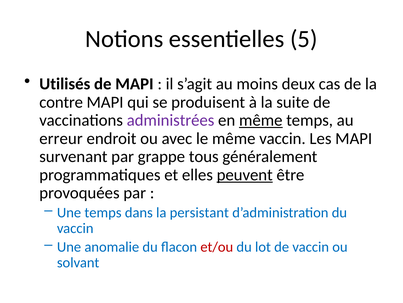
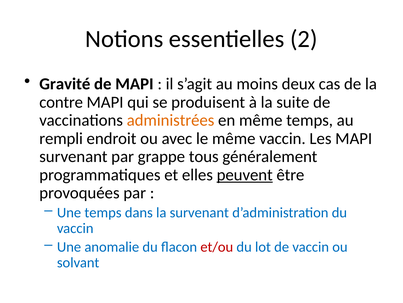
5: 5 -> 2 (304, 39)
Utilisés: Utilisés -> Gravité (65, 84)
administrées colour: purple -> orange (171, 120)
même underline: present -> none (261, 120)
erreur: erreur -> rempli (61, 138)
la persistant: persistant -> survenant (199, 212)
